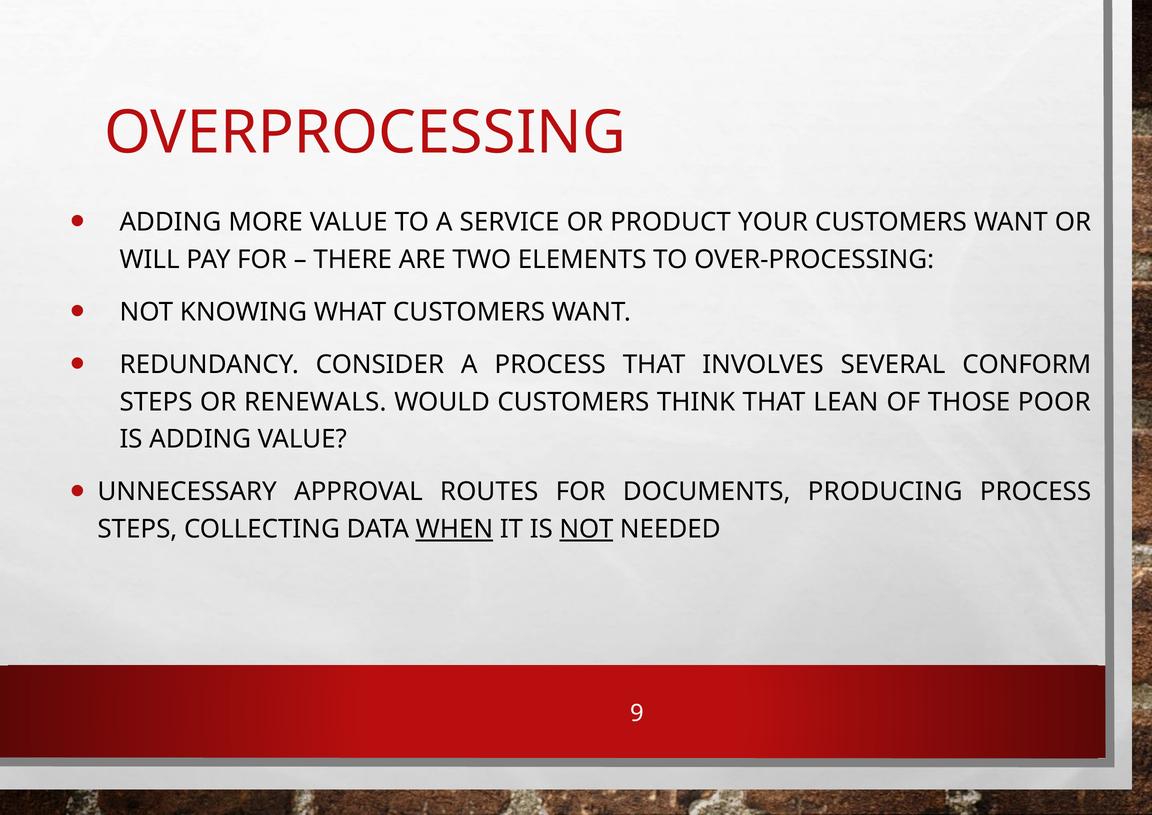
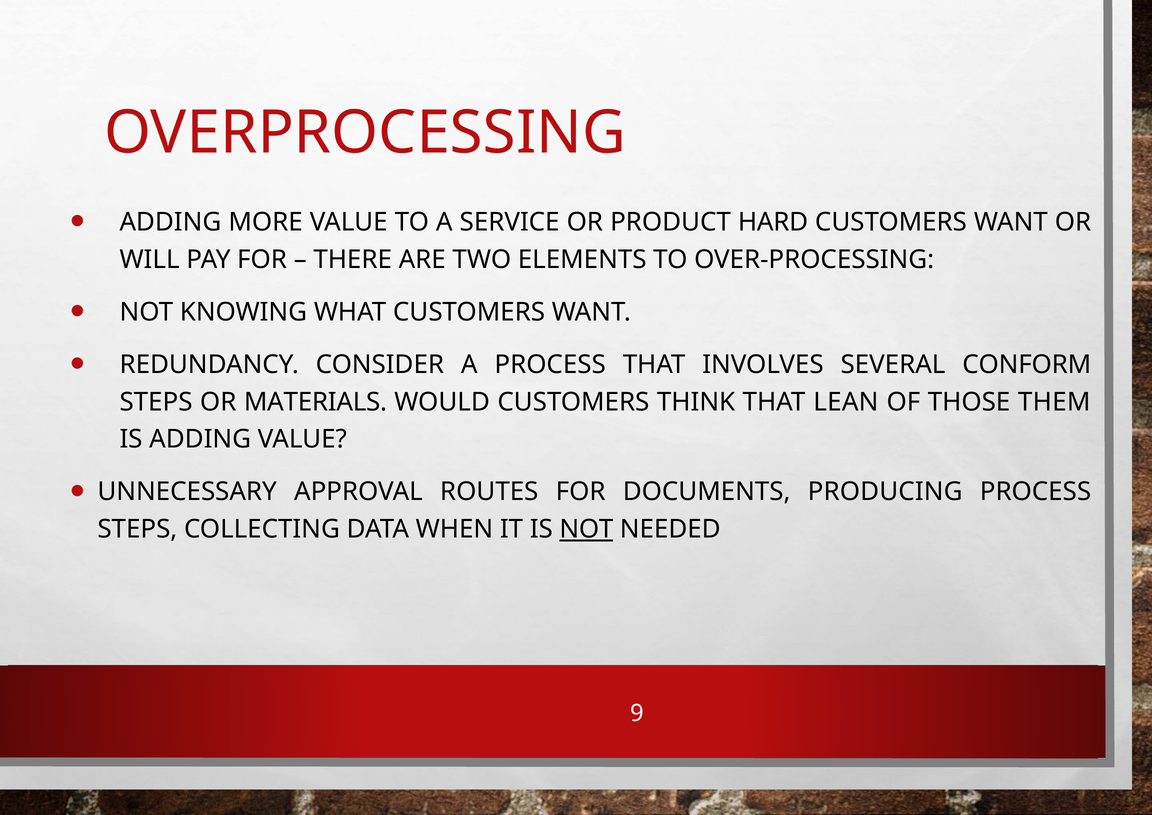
YOUR: YOUR -> HARD (773, 222)
RENEWALS: RENEWALS -> MATERIALS (316, 402)
POOR: POOR -> THEM (1054, 402)
WHEN underline: present -> none (454, 529)
